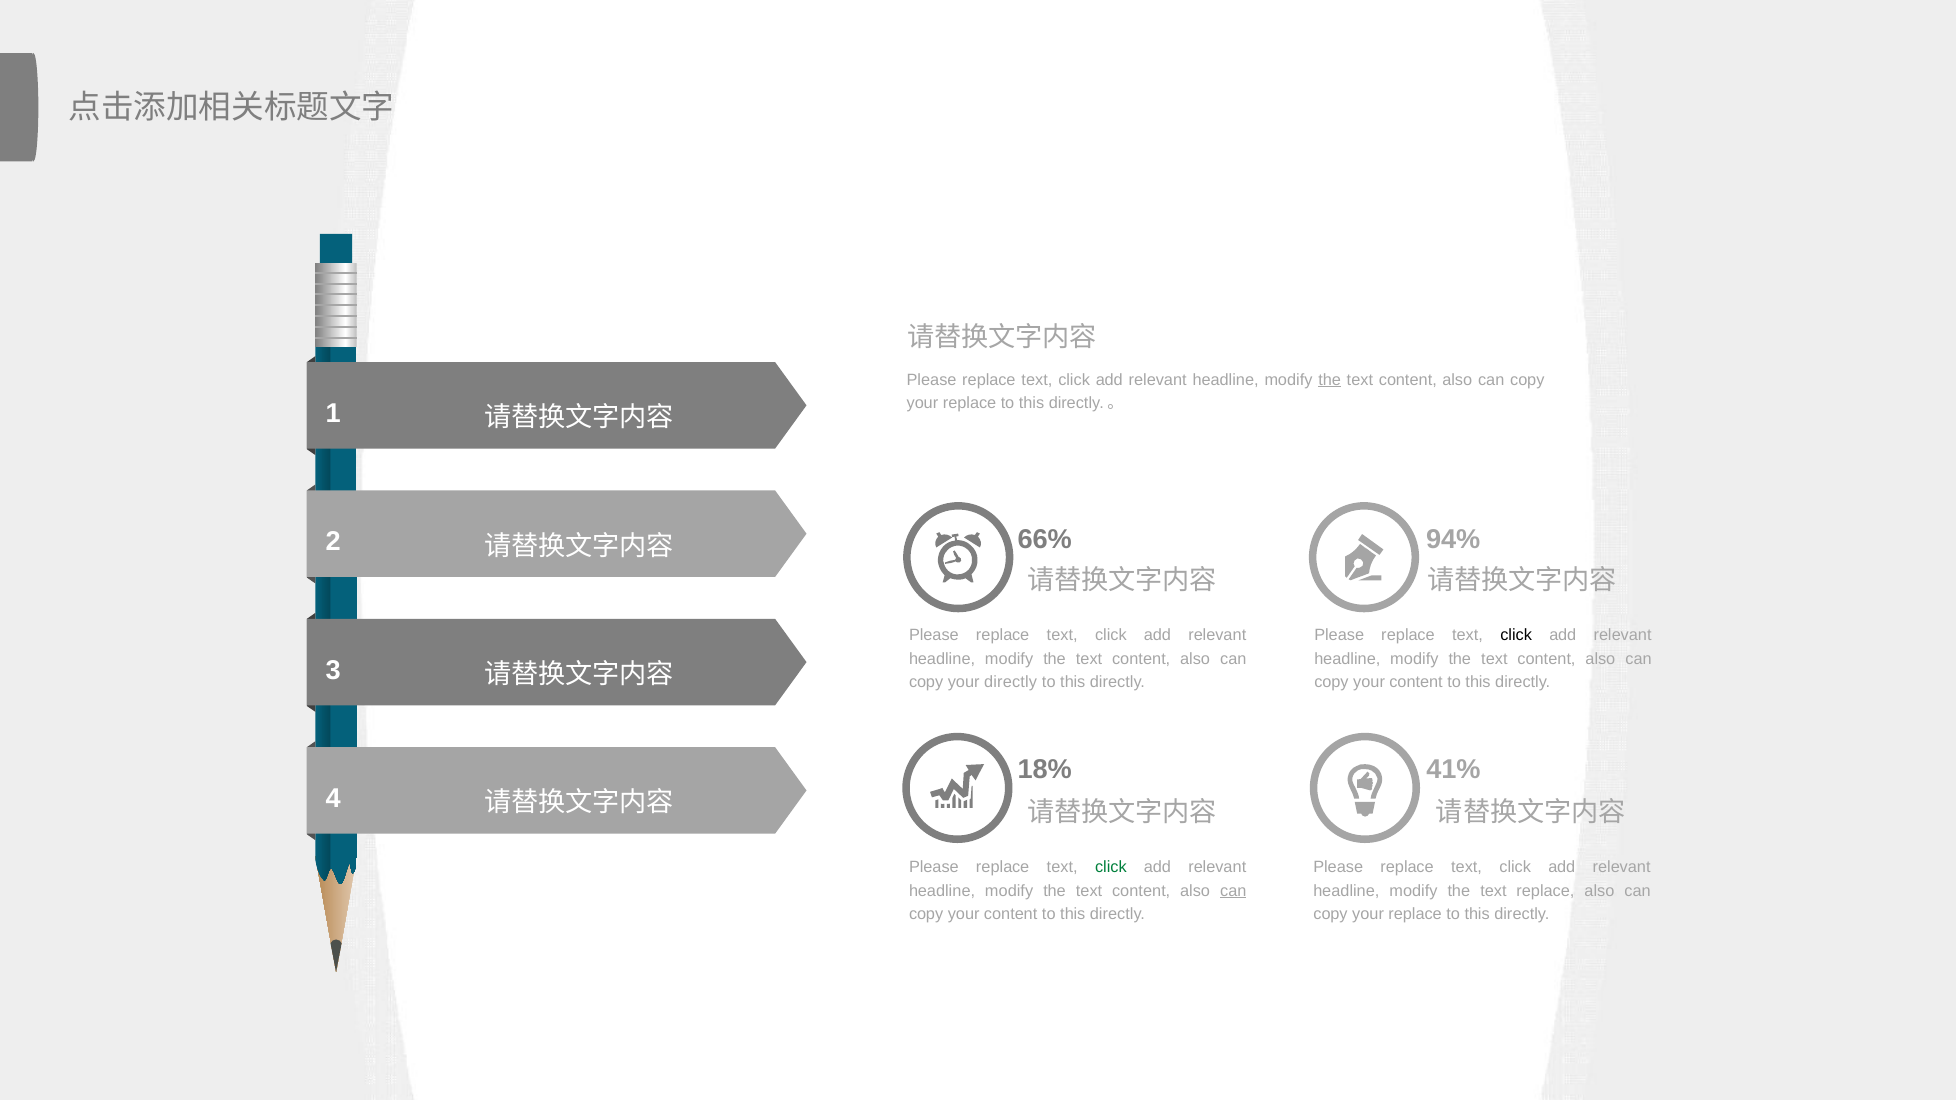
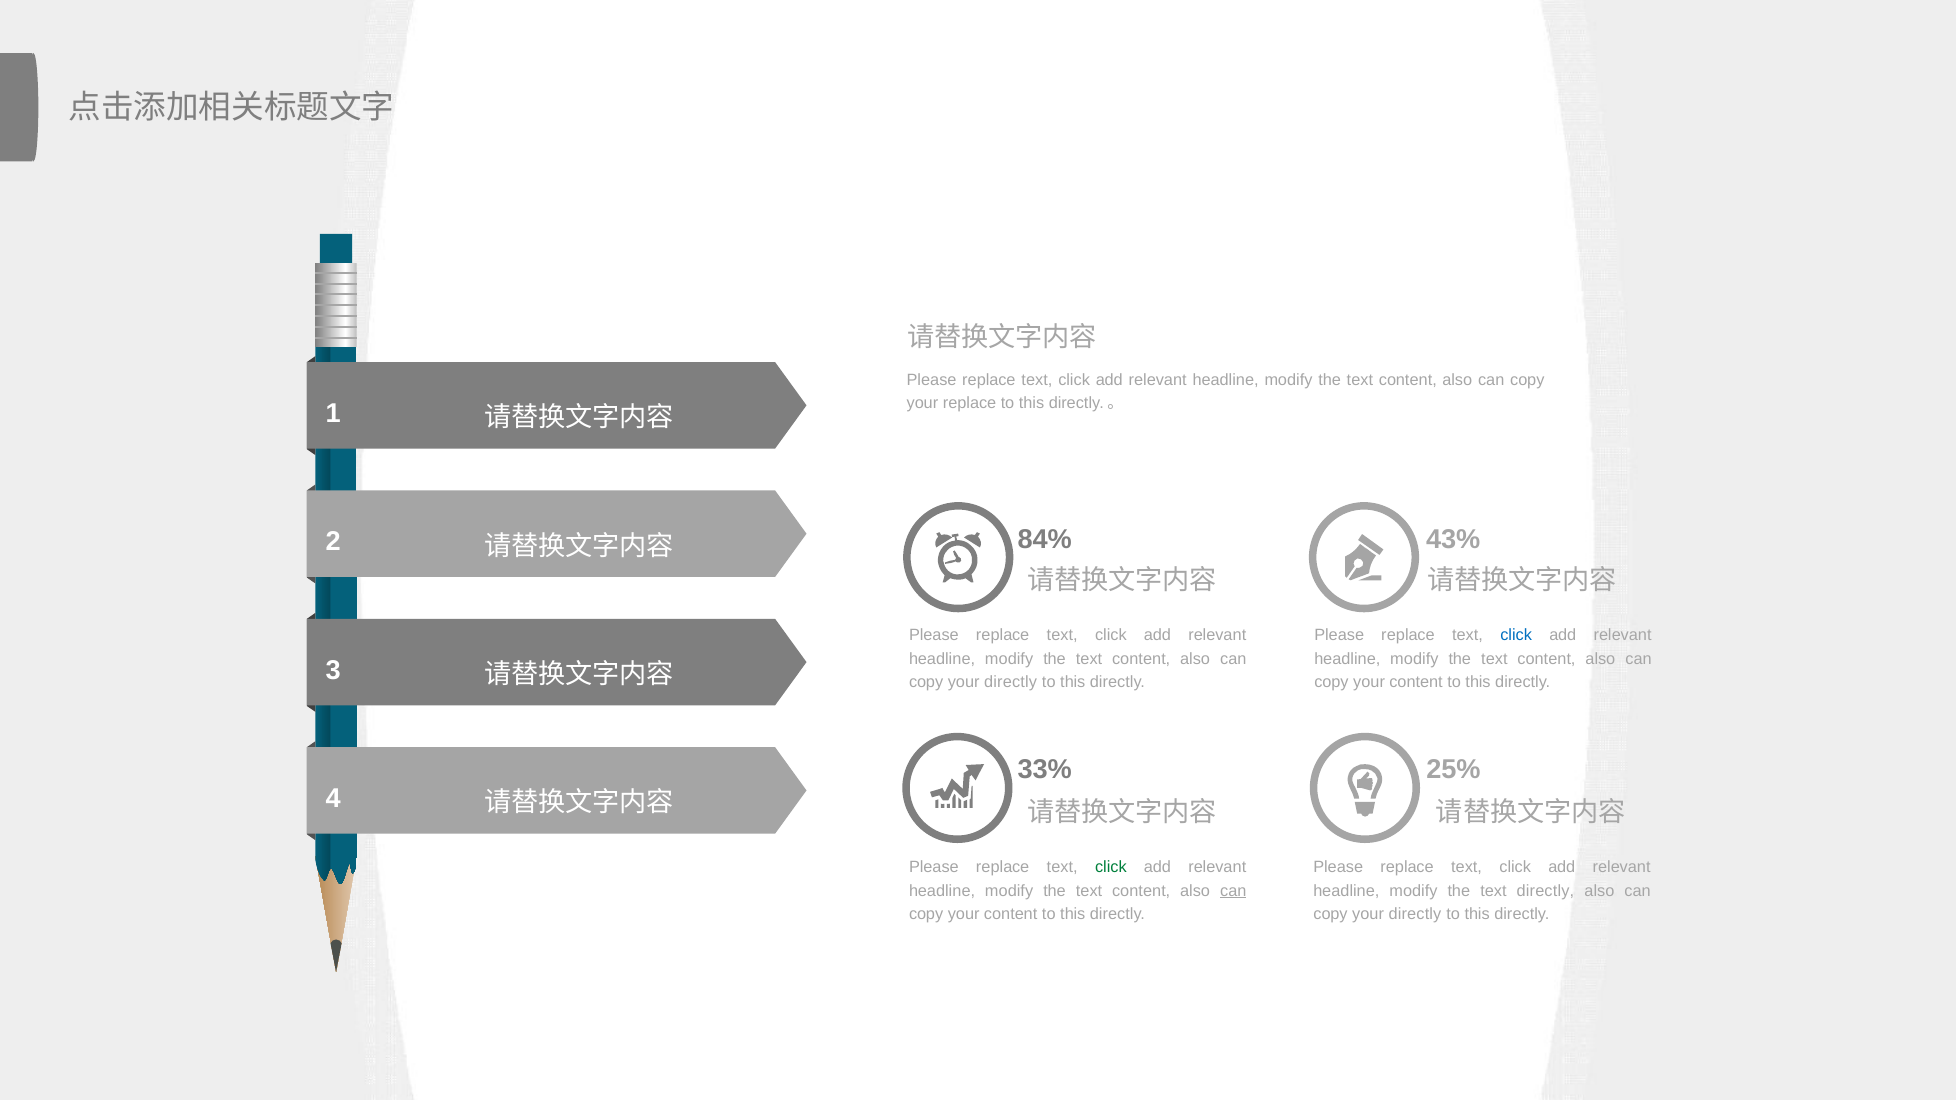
the underline: present -> none (1330, 380)
66%: 66% -> 84% (1045, 540)
94%: 94% -> 43% (1453, 540)
click colour: black -> blue (1516, 636)
18%: 18% -> 33% (1045, 769)
41%: 41% -> 25% (1454, 769)
text replace: replace -> directly (1545, 891)
replace: replace -> directly (1415, 914)
